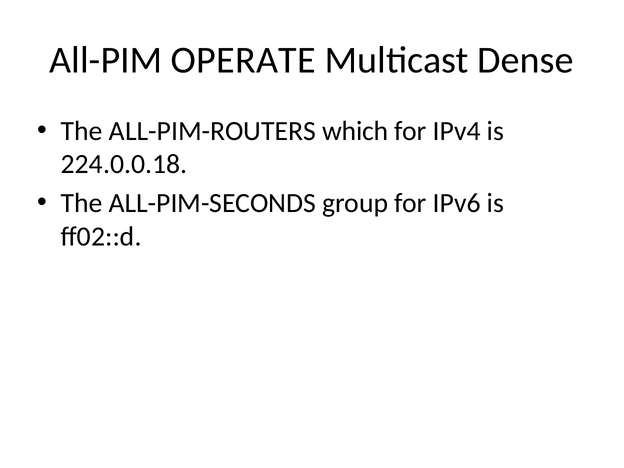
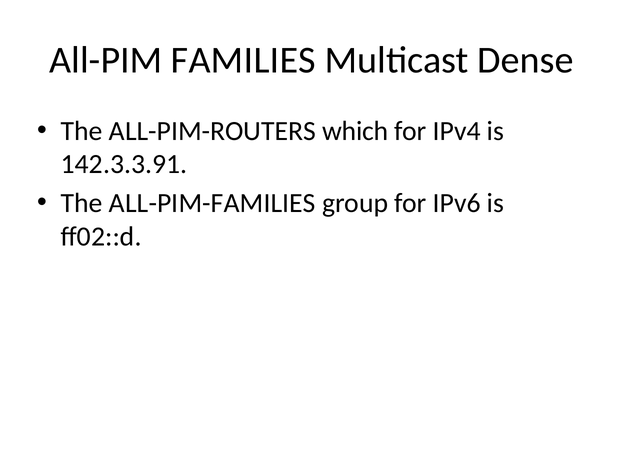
OPERATE: OPERATE -> FAMILIES (243, 60)
224.0.0.18: 224.0.0.18 -> 142.3.3.91 (124, 164)
ALL-PIM-SECONDS: ALL-PIM-SECONDS -> ALL-PIM-FAMILIES (212, 203)
